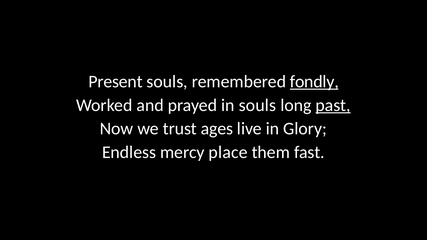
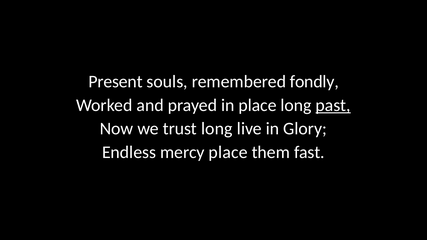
fondly underline: present -> none (314, 82)
in souls: souls -> place (257, 105)
trust ages: ages -> long (217, 129)
